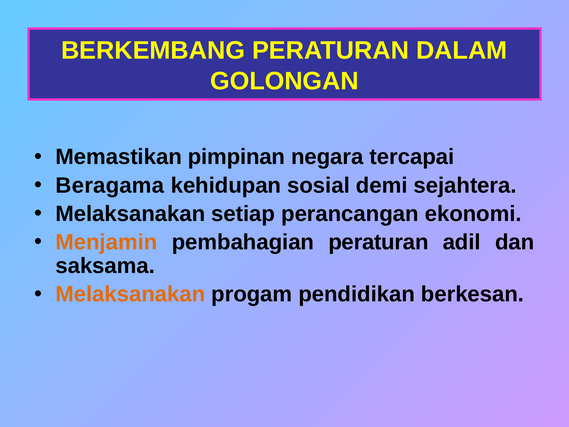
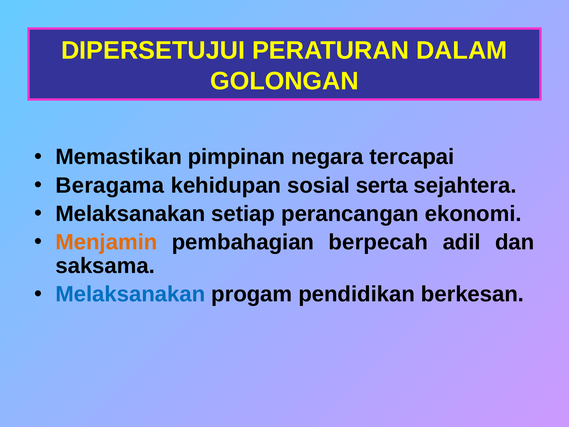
BERKEMBANG: BERKEMBANG -> DIPERSETUJUI (153, 51)
demi: demi -> serta (382, 185)
pembahagian peraturan: peraturan -> berpecah (378, 242)
Melaksanakan colour: orange -> blue (130, 294)
